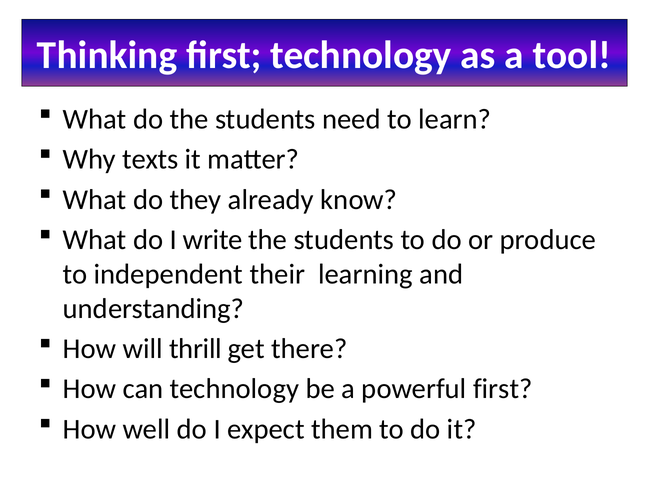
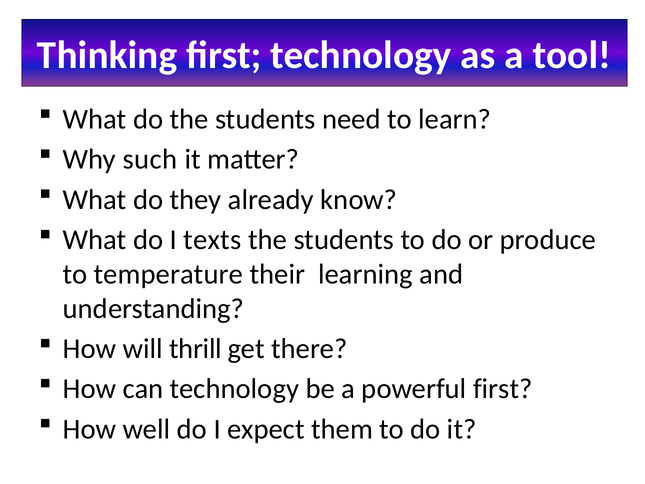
texts: texts -> such (150, 159)
write: write -> texts (212, 240)
independent: independent -> temperature (168, 274)
